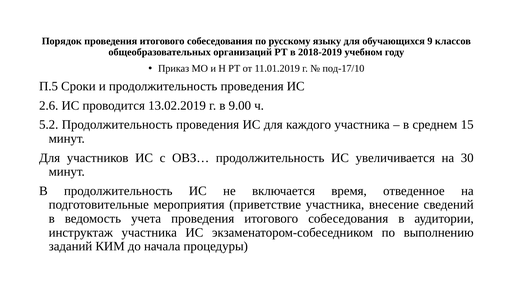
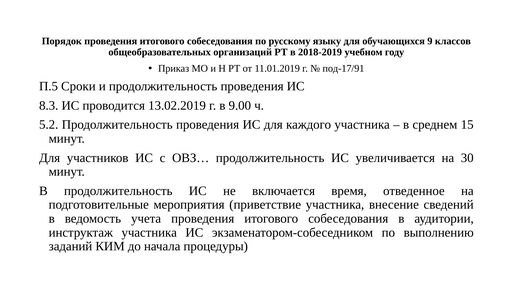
под-17/10: под-17/10 -> под-17/91 (343, 68)
2.6: 2.6 -> 8.3 (49, 105)
